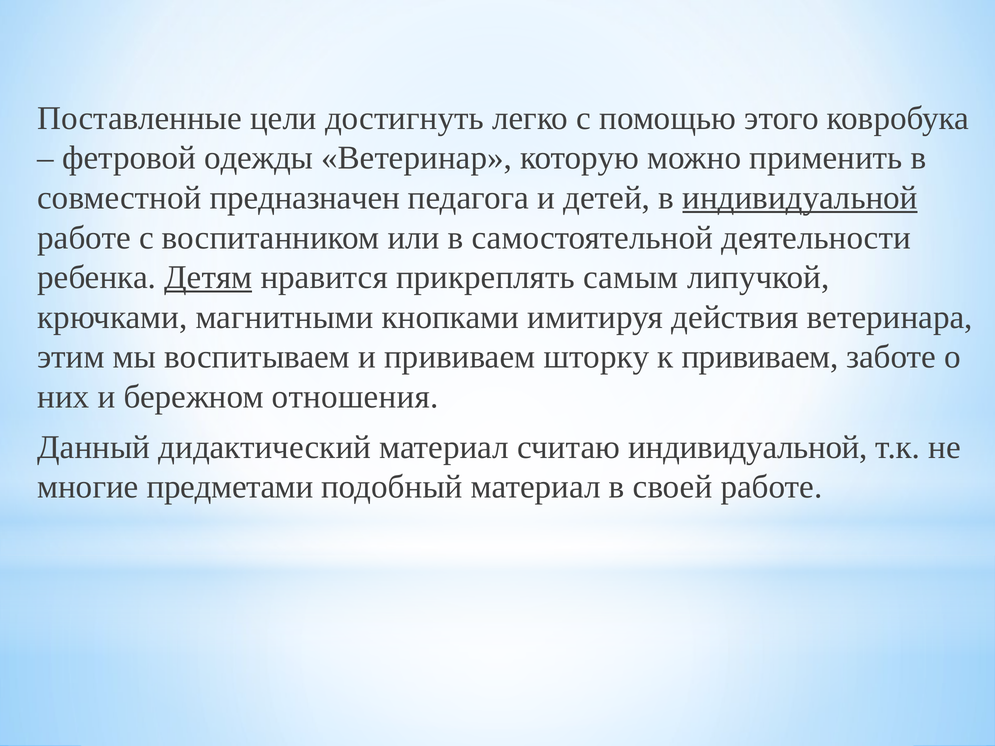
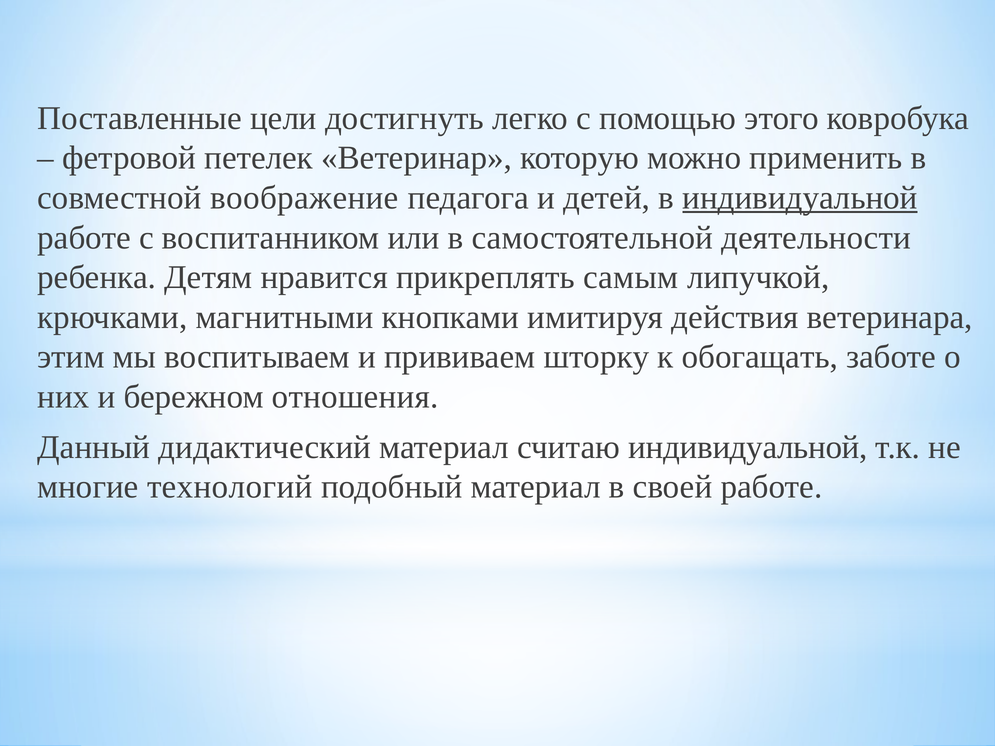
одежды: одежды -> петелек (259, 158)
предназначен: предназначен -> воображение (305, 198)
Детям underline: present -> none (208, 277)
к прививаем: прививаем -> обогащать (760, 357)
предметами: предметами -> технологий (230, 487)
